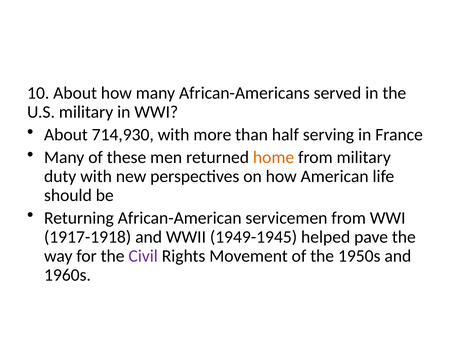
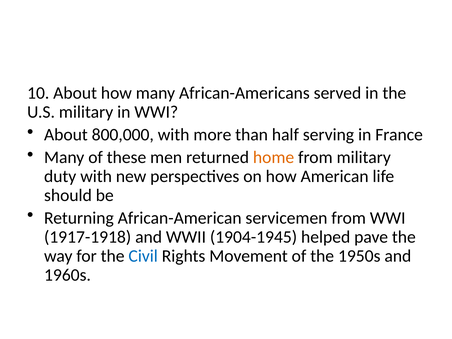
714,930: 714,930 -> 800,000 (123, 135)
1949-1945: 1949-1945 -> 1904-1945 (254, 237)
Civil colour: purple -> blue (143, 256)
